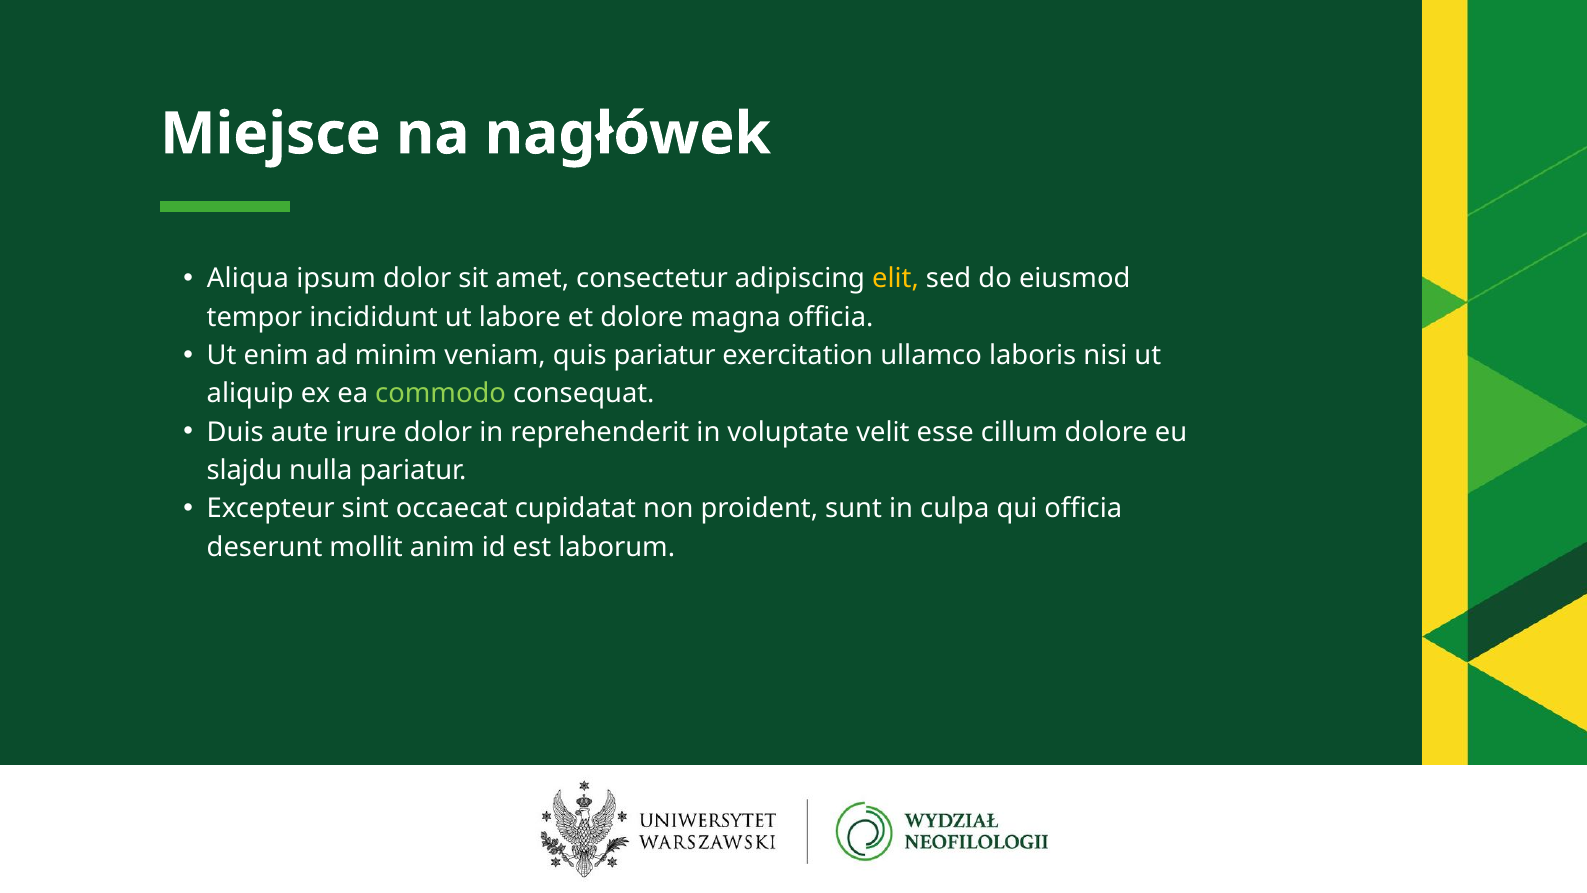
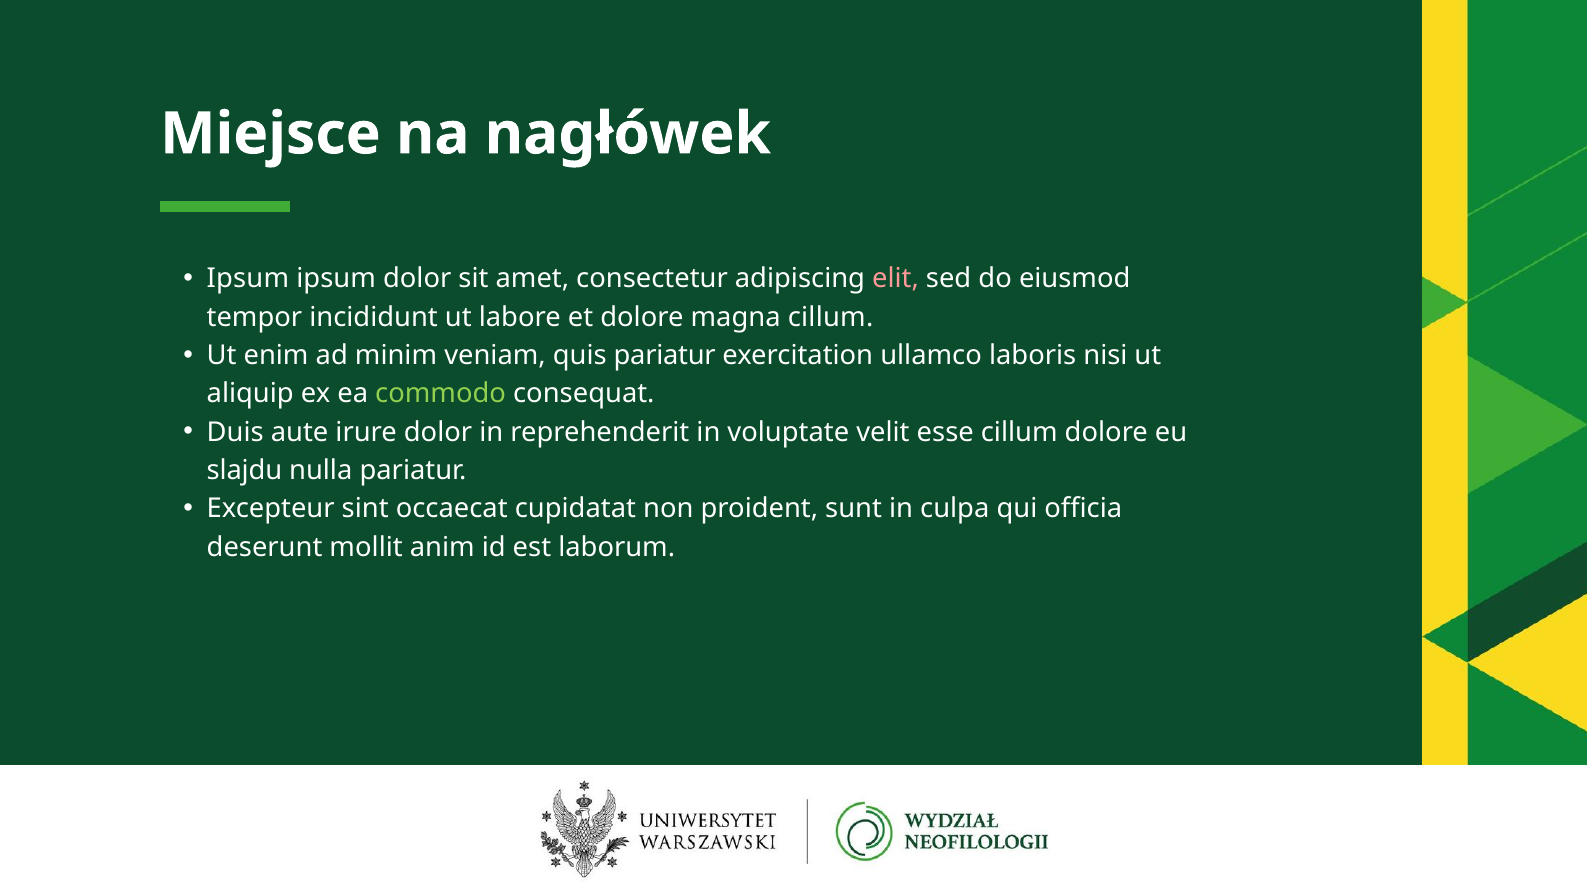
Aliqua: Aliqua -> Ipsum (248, 279)
elit colour: yellow -> pink (896, 279)
magna officia: officia -> cillum (831, 317)
